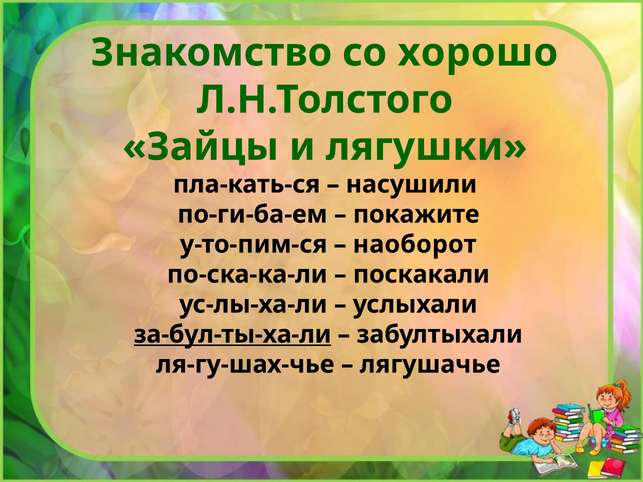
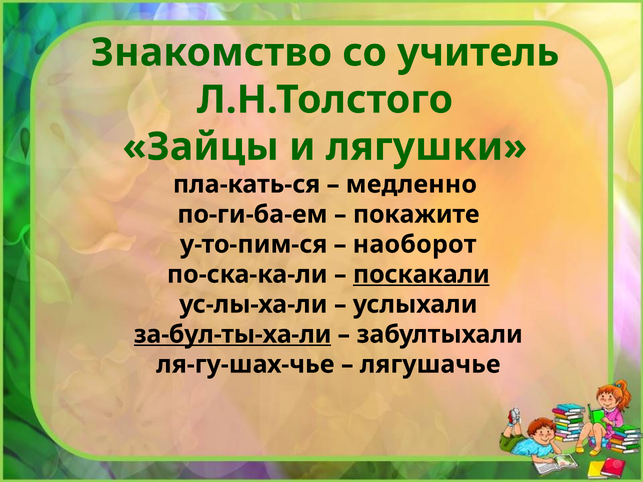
хорошо: хорошо -> учитель (478, 53)
насушили: насушили -> медленно (411, 184)
поскакали underline: none -> present (421, 275)
